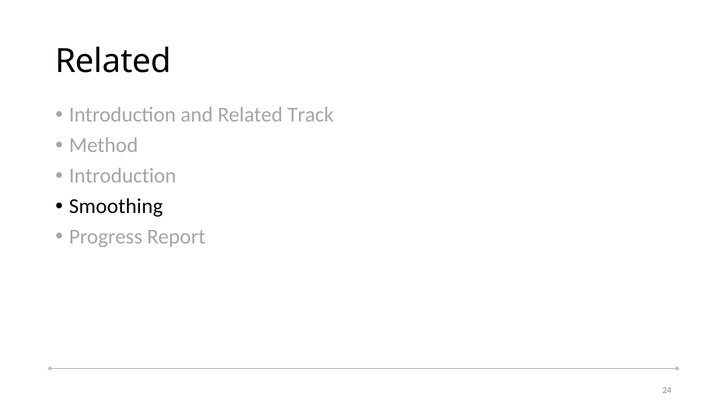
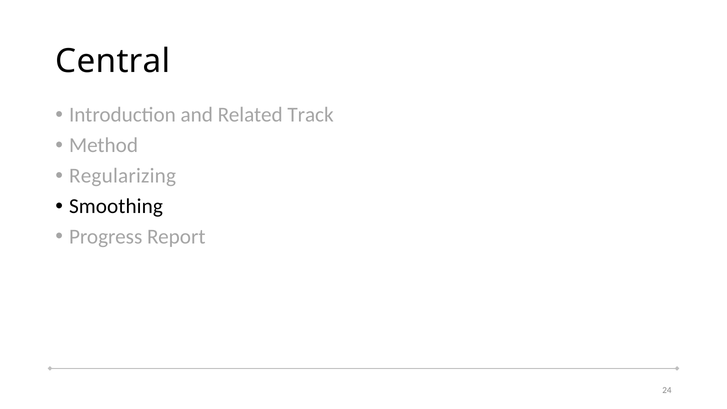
Related: Related -> Central (113, 61)
Introduction: Introduction -> Regularizing (123, 176)
